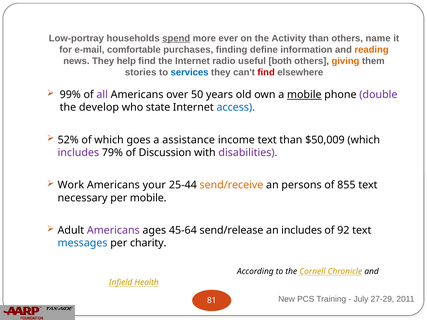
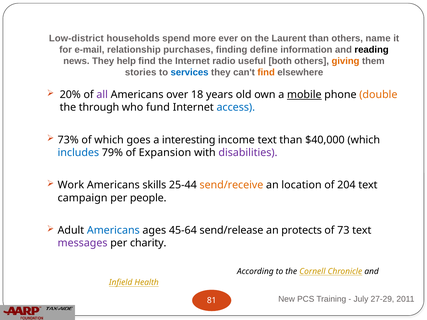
Low-portray: Low-portray -> Low-district (76, 38)
spend underline: present -> none (176, 38)
Activity: Activity -> Laurent (289, 38)
comfortable: comfortable -> relationship (134, 50)
reading colour: orange -> black (372, 50)
find colour: red -> orange (266, 73)
99%: 99% -> 20% (70, 95)
50: 50 -> 18 (197, 95)
double colour: purple -> orange (378, 95)
develop: develop -> through (99, 107)
state: state -> fund (158, 107)
52%: 52% -> 73% (68, 140)
assistance: assistance -> interesting (189, 140)
$50,009: $50,009 -> $40,000 (325, 140)
includes colour: purple -> blue (78, 153)
Discussion: Discussion -> Expansion (165, 153)
your: your -> skills (154, 185)
persons: persons -> location (302, 185)
855: 855 -> 204 (346, 185)
necessary: necessary -> campaign (83, 198)
per mobile: mobile -> people (148, 198)
Americans colour: purple -> blue (113, 230)
an includes: includes -> protects (302, 230)
92: 92 -> 73 (343, 230)
messages colour: blue -> purple (83, 243)
